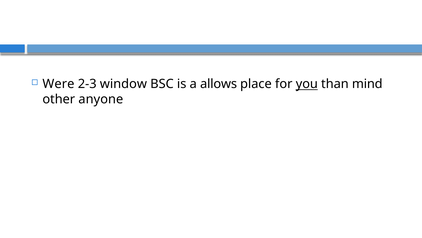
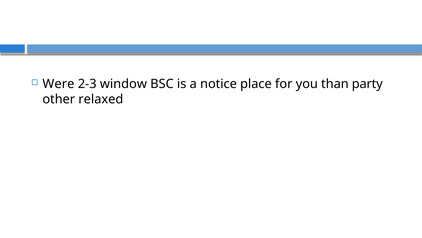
allows: allows -> notice (219, 84)
you underline: present -> none (307, 84)
mind: mind -> party (367, 84)
anyone: anyone -> relaxed (101, 99)
